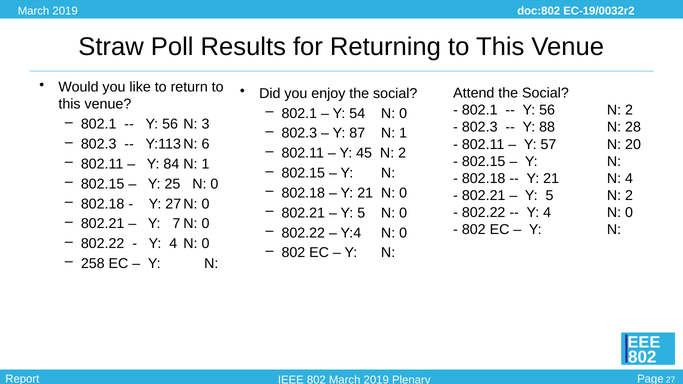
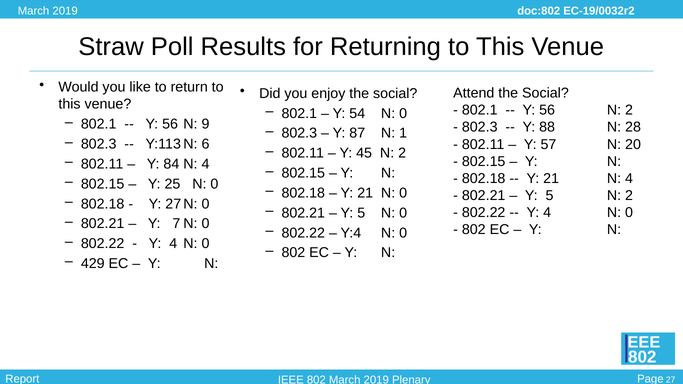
3: 3 -> 9 (205, 124)
84 N 1: 1 -> 4 (205, 164)
258: 258 -> 429 (93, 264)
